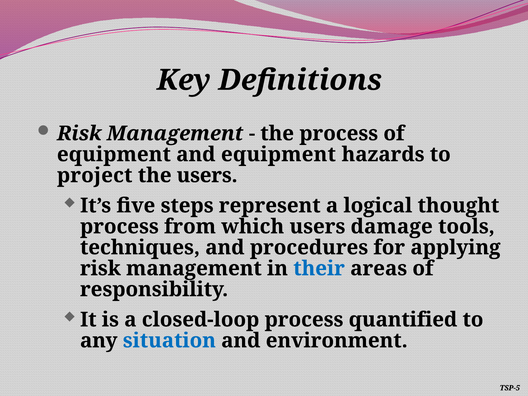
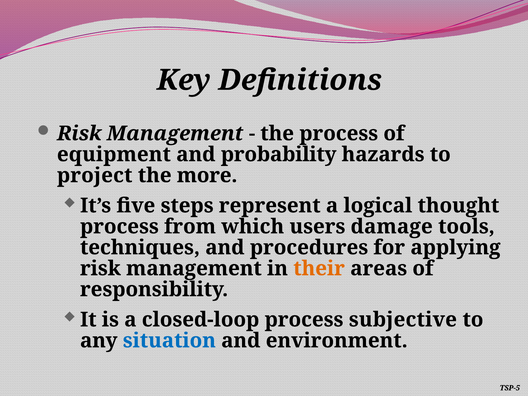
and equipment: equipment -> probability (279, 154)
the users: users -> more (207, 175)
their colour: blue -> orange (319, 268)
quantified: quantified -> subjective (403, 320)
